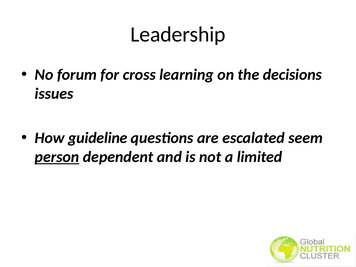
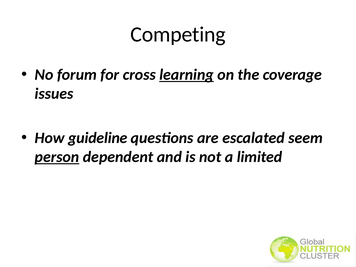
Leadership: Leadership -> Competing (178, 34)
learning underline: none -> present (187, 75)
decisions: decisions -> coverage (292, 75)
